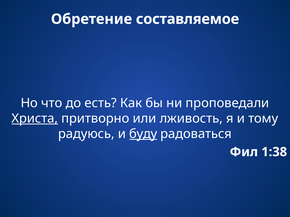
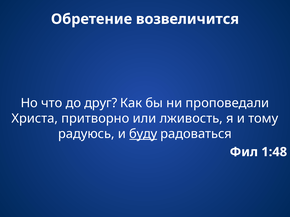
составляемое: составляемое -> возвеличится (187, 19)
есть: есть -> друг (101, 103)
Христа underline: present -> none (35, 119)
1:38: 1:38 -> 1:48 (274, 152)
